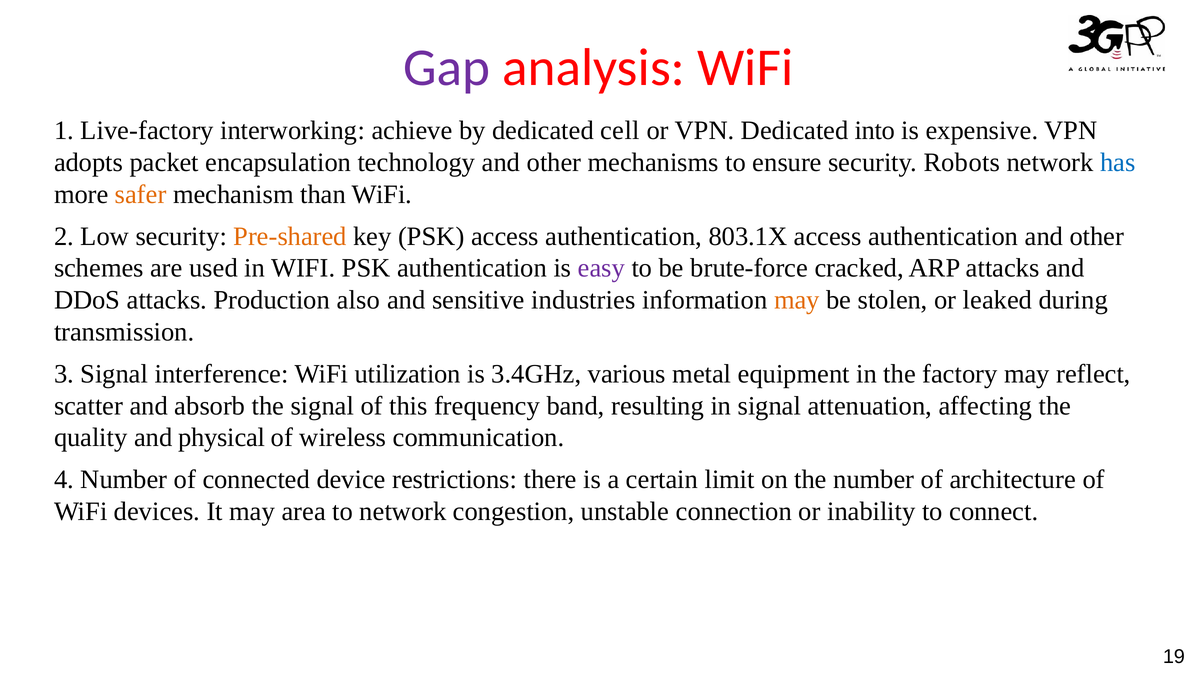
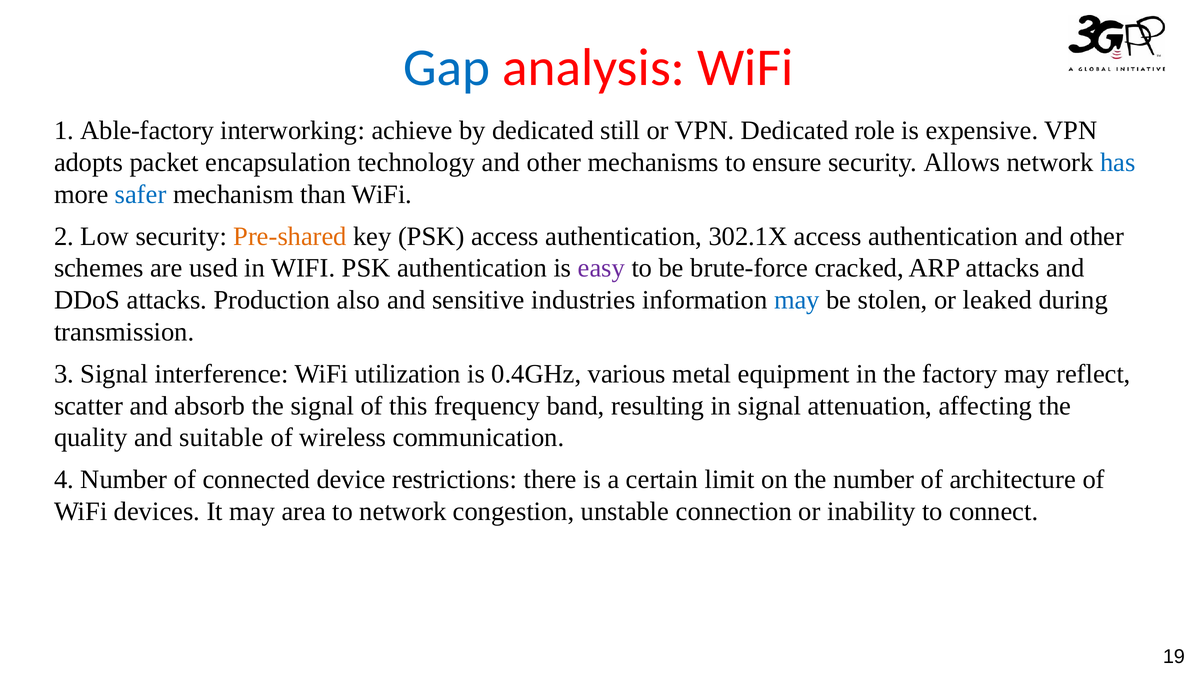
Gap colour: purple -> blue (447, 68)
Live-factory: Live-factory -> Able-factory (147, 131)
cell: cell -> still (620, 131)
into: into -> role (875, 131)
Robots: Robots -> Allows (962, 163)
safer colour: orange -> blue (141, 195)
803.1X: 803.1X -> 302.1X (748, 236)
may colour: orange -> blue (797, 300)
3.4GHz: 3.4GHz -> 0.4GHz (536, 374)
physical: physical -> suitable (221, 438)
